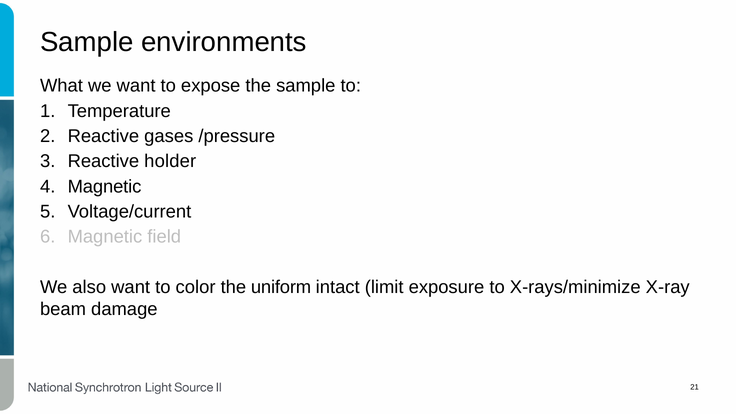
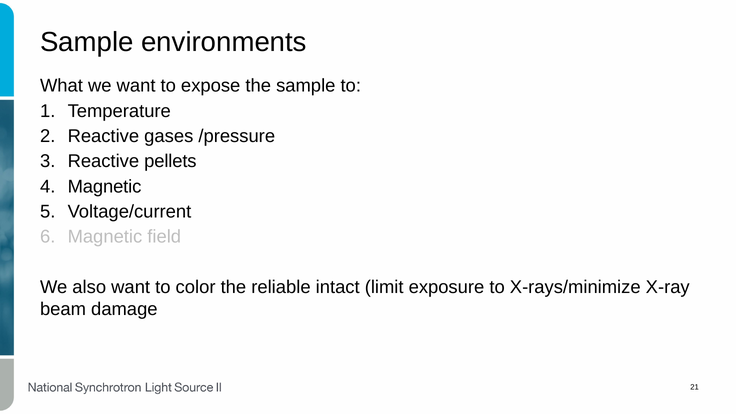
holder: holder -> pellets (170, 161)
uniform: uniform -> reliable (281, 287)
